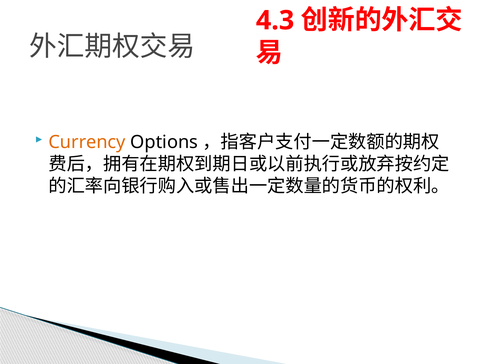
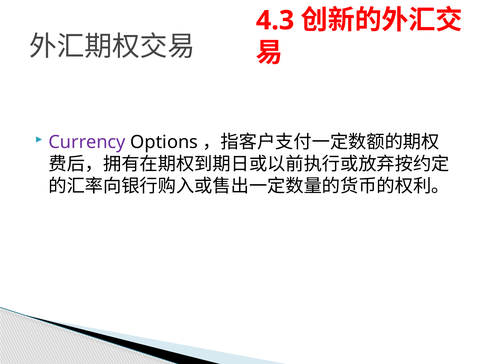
Currency colour: orange -> purple (87, 143)
